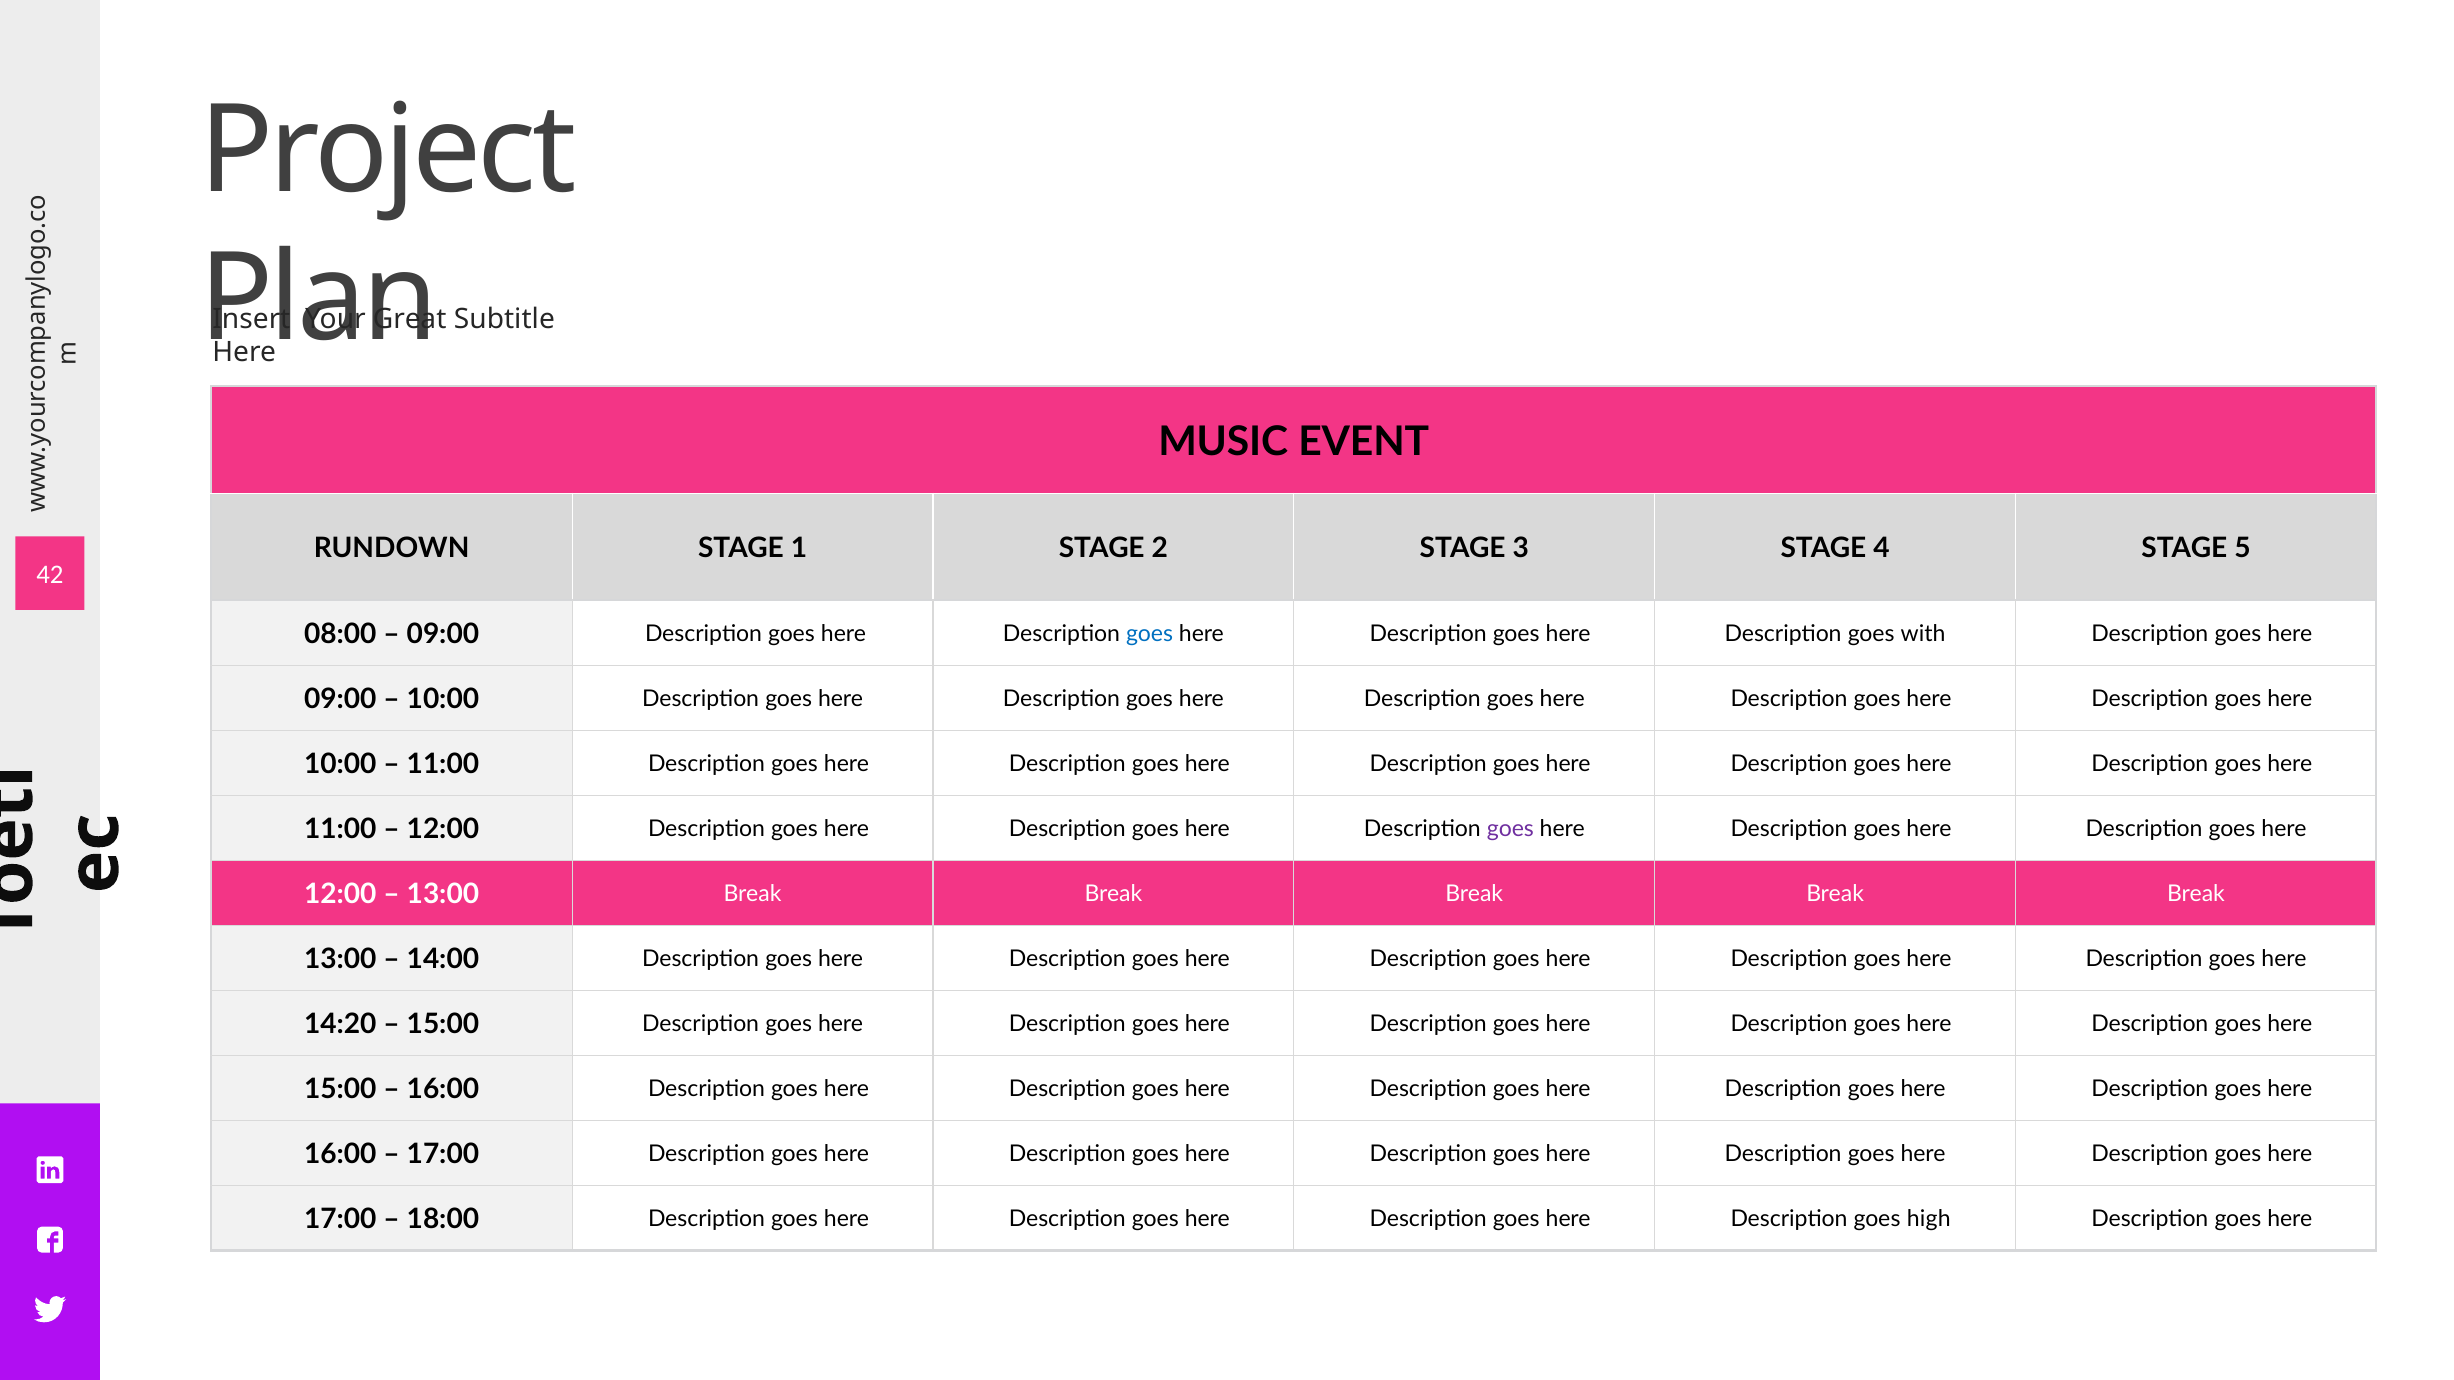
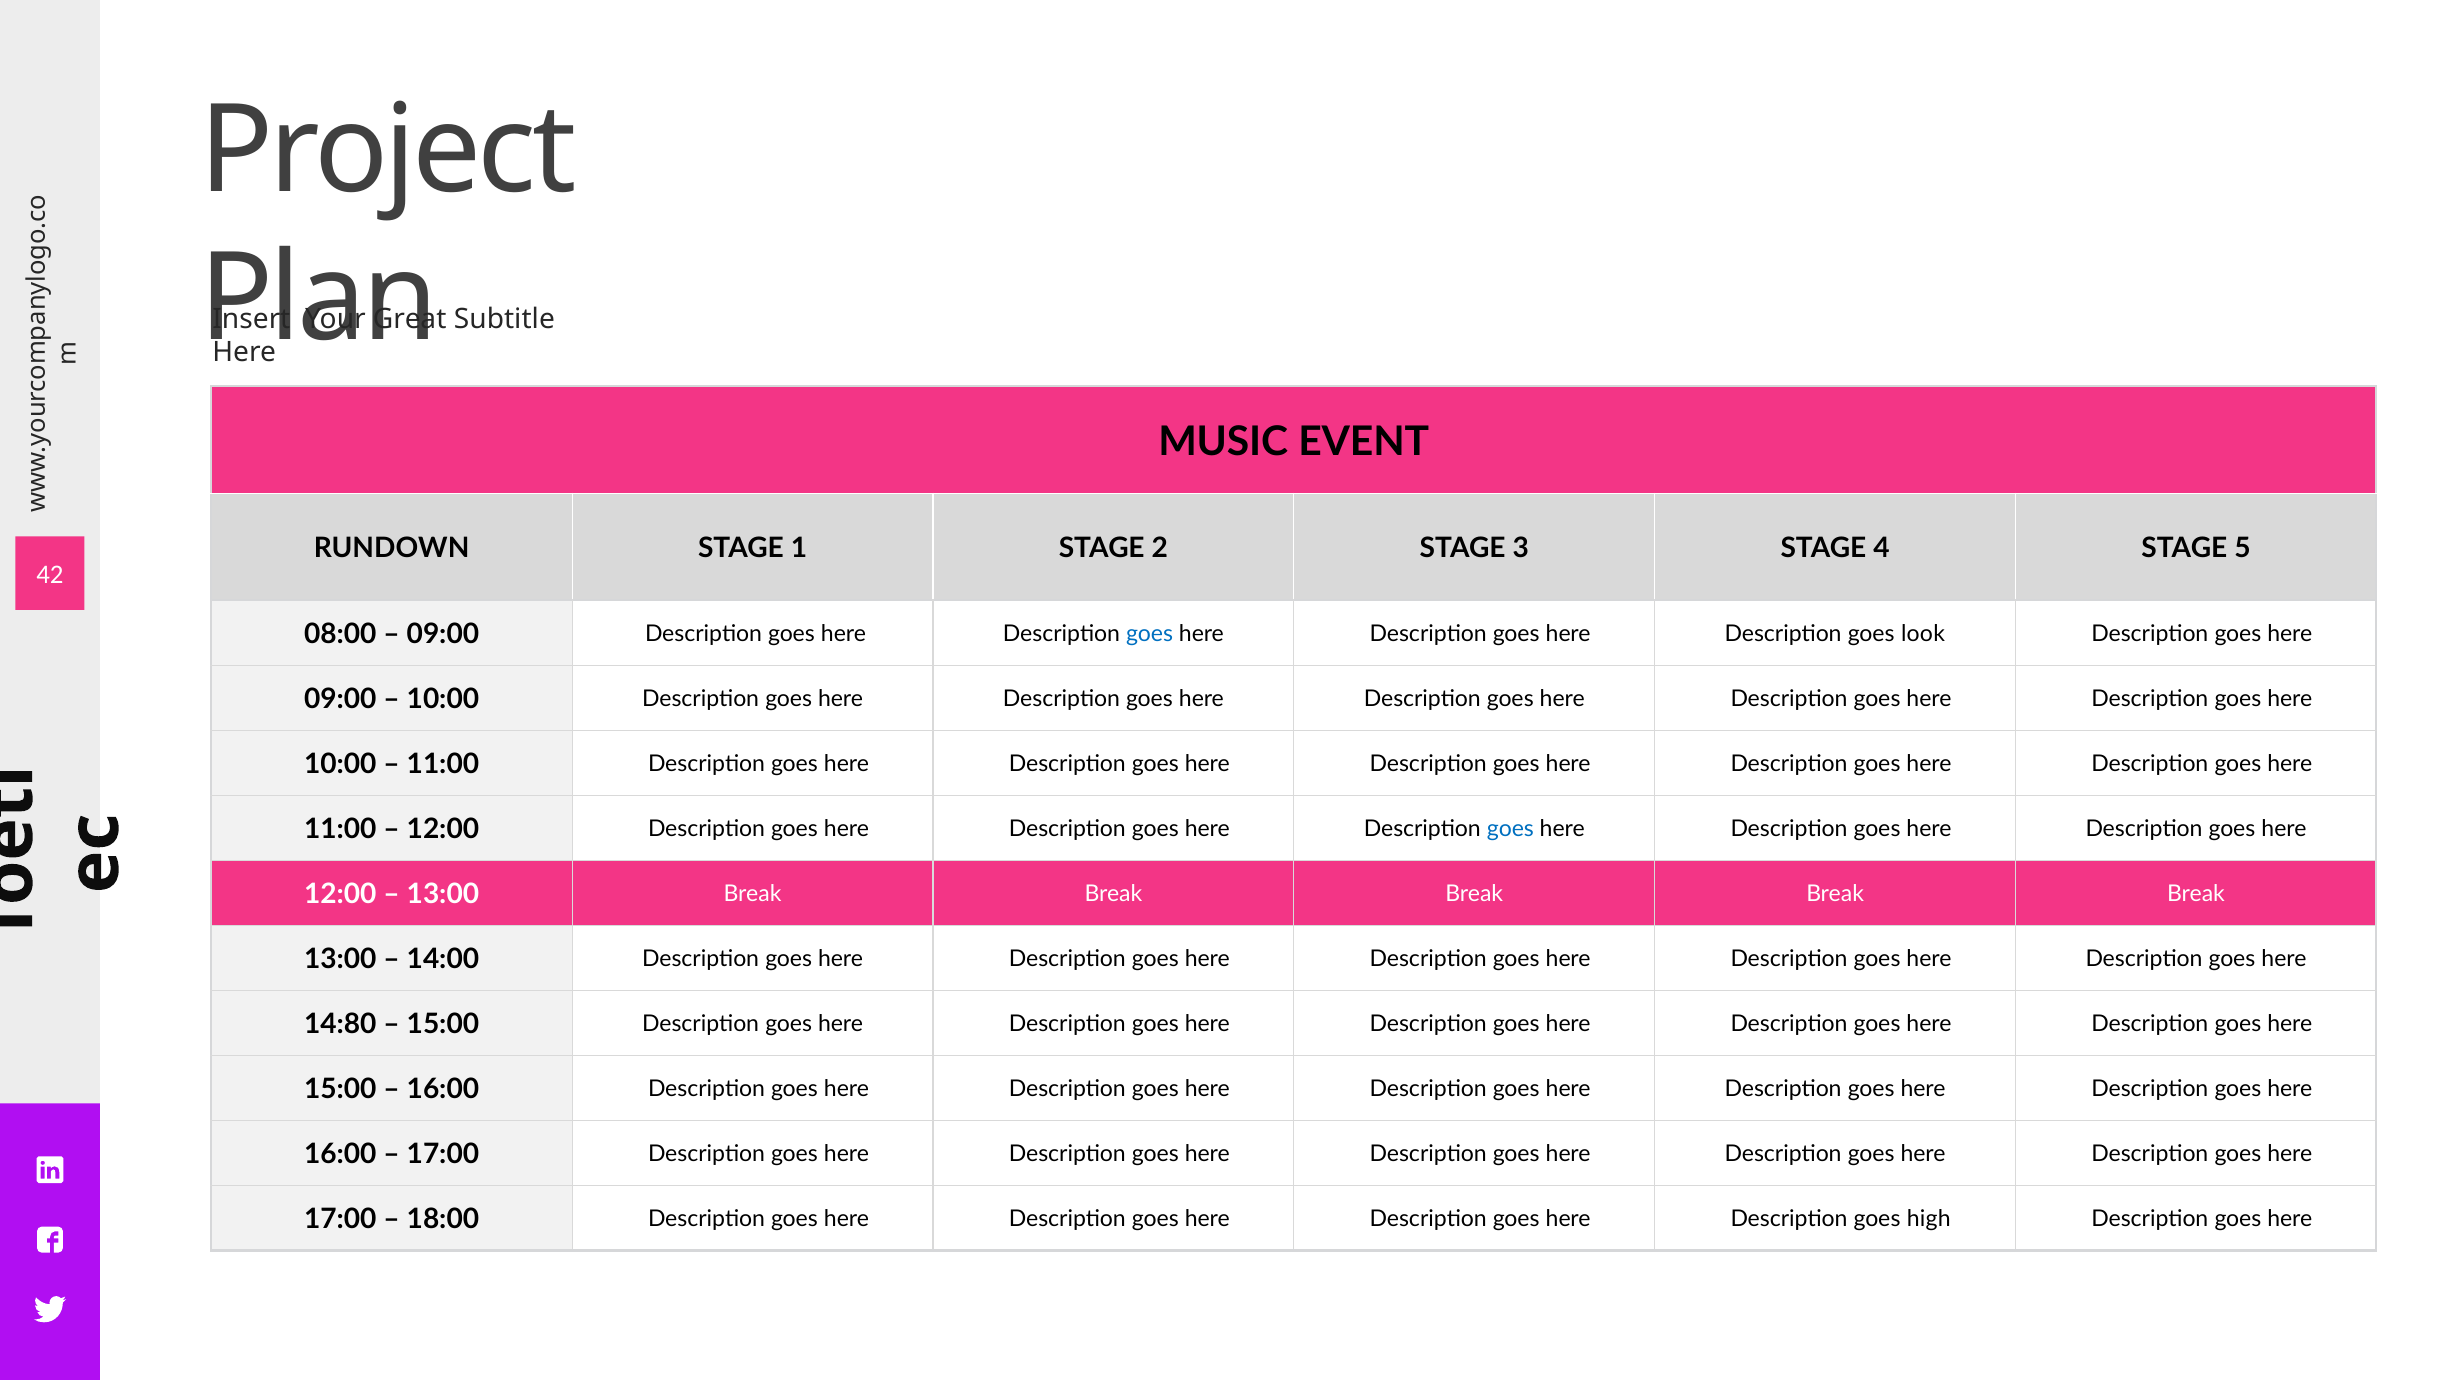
with: with -> look (1923, 634)
goes colour: purple -> blue (1510, 829)
14:20: 14:20 -> 14:80 (340, 1025)
